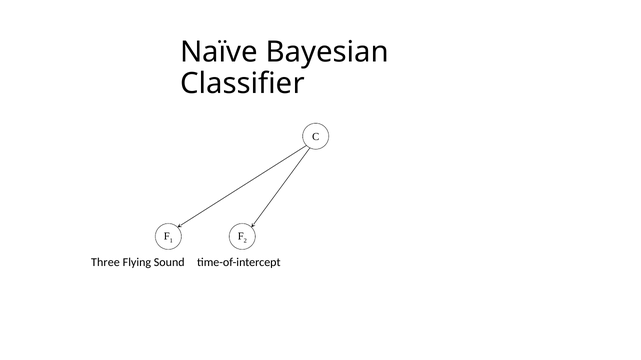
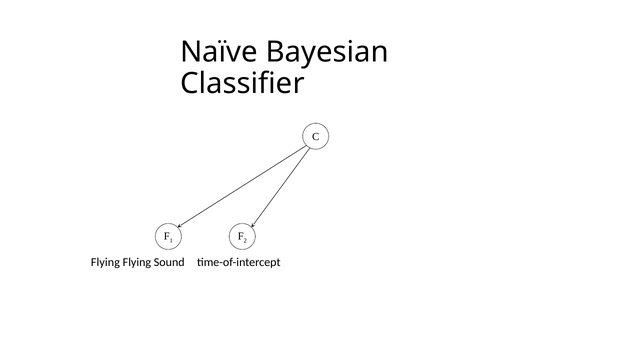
Three: Three -> Flying (105, 263)
